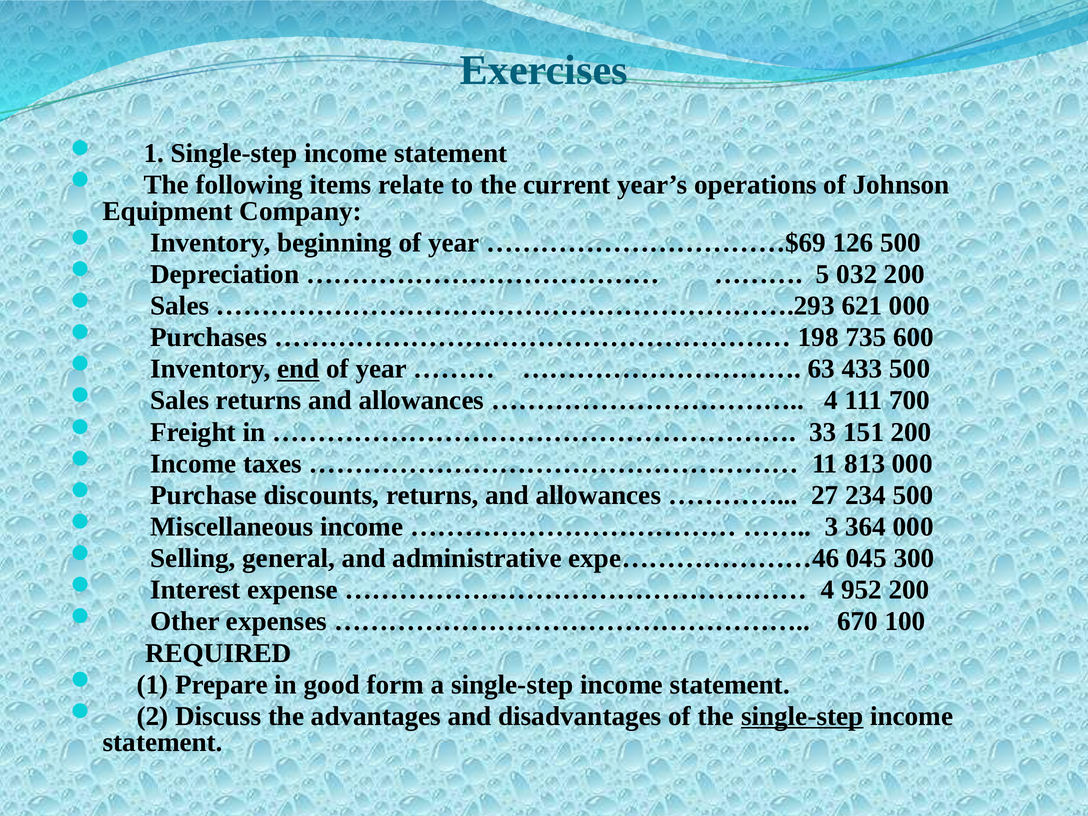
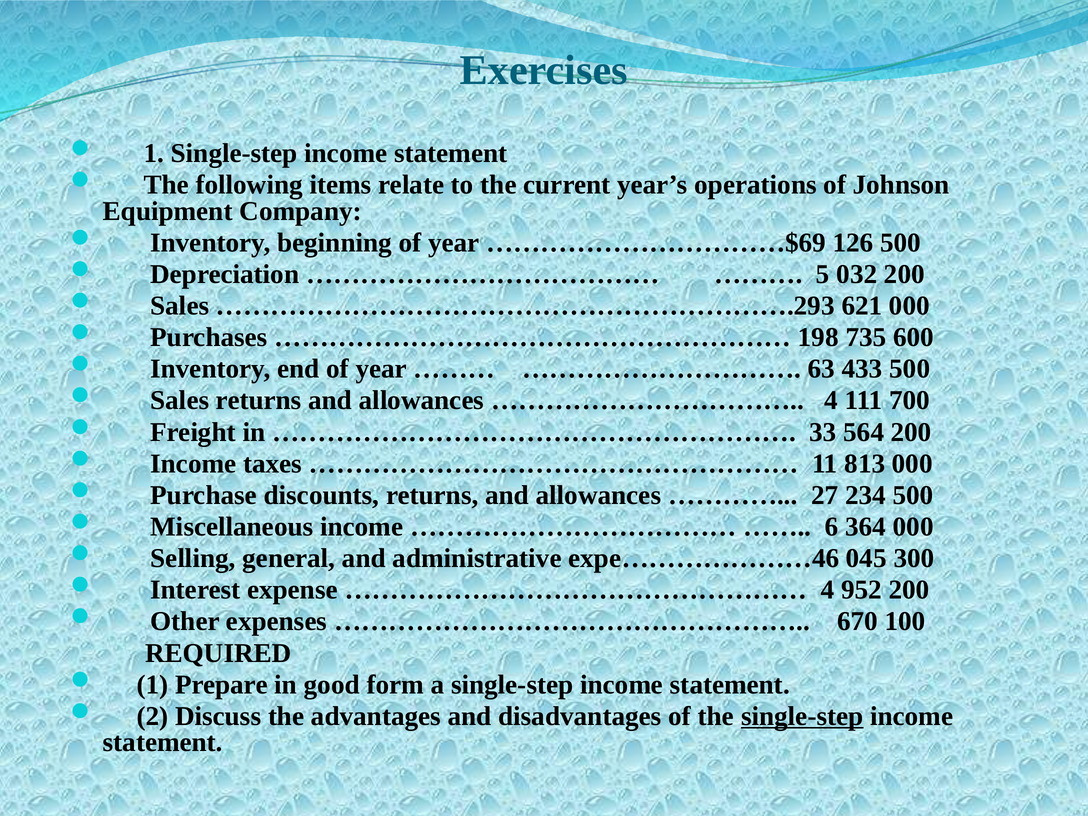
end underline: present -> none (298, 369)
151: 151 -> 564 (864, 432)
3: 3 -> 6 (832, 527)
